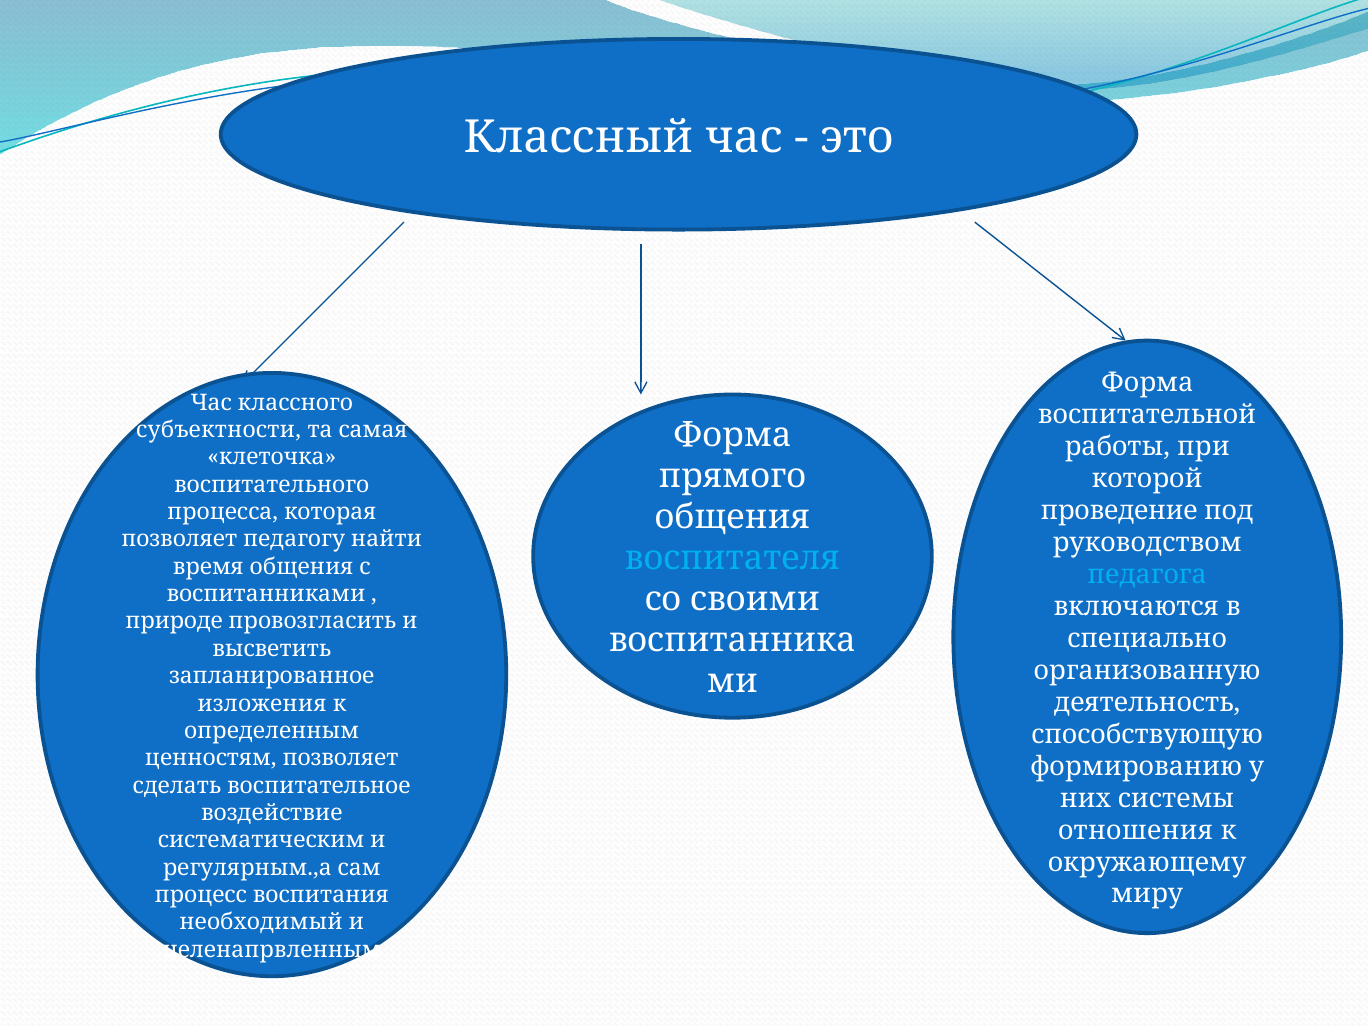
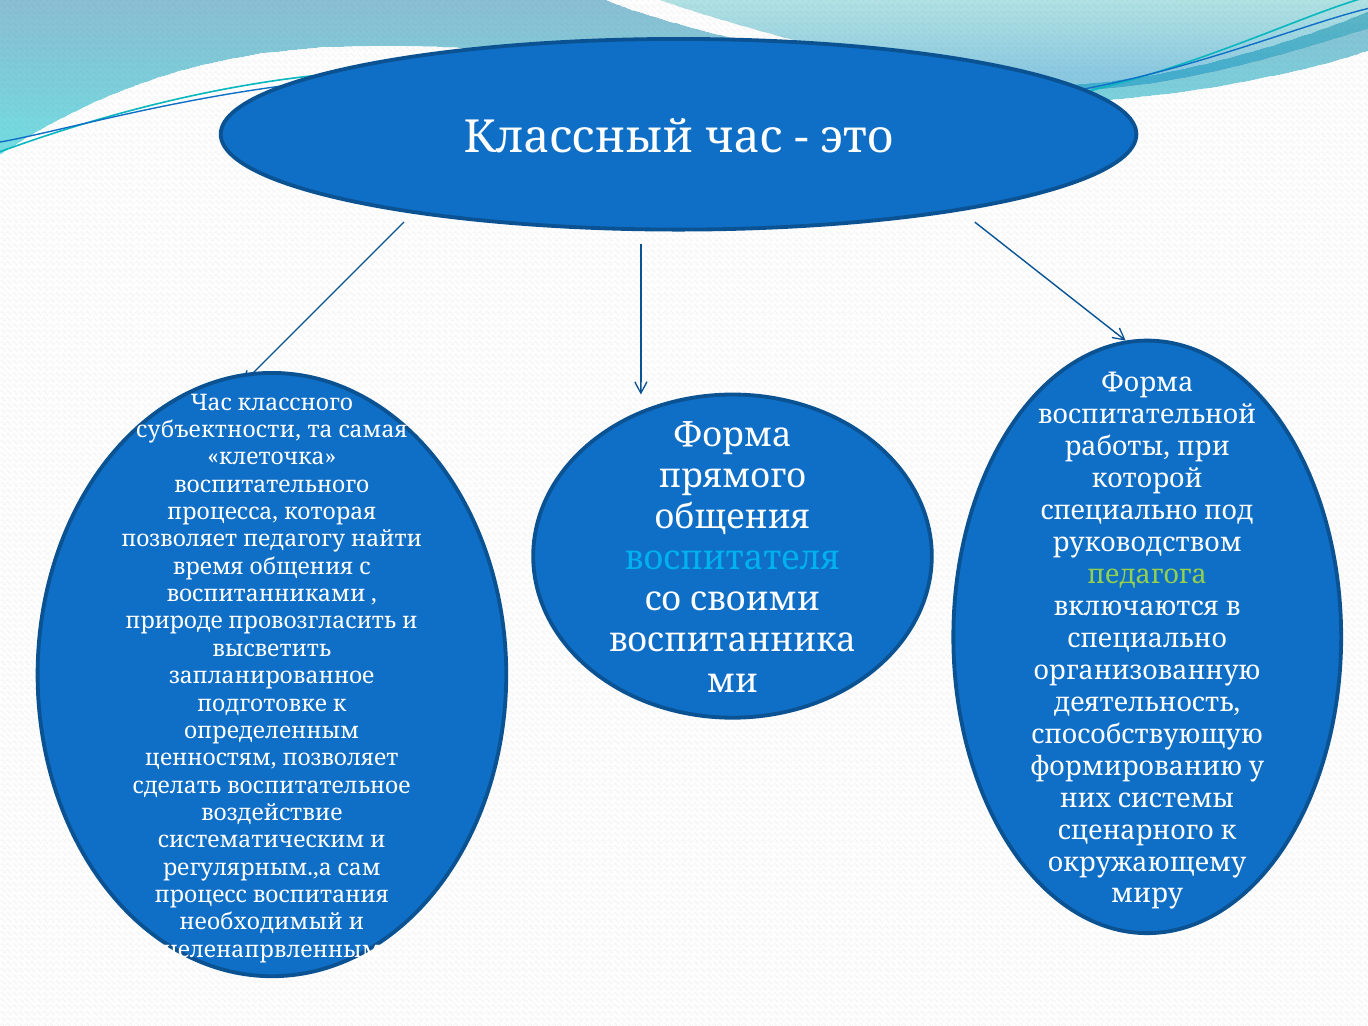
проведение: проведение -> специально (1119, 511)
педагога colour: light blue -> light green (1147, 575)
изложения: изложения -> подготовке (262, 704)
отношения: отношения -> сценарного (1136, 830)
